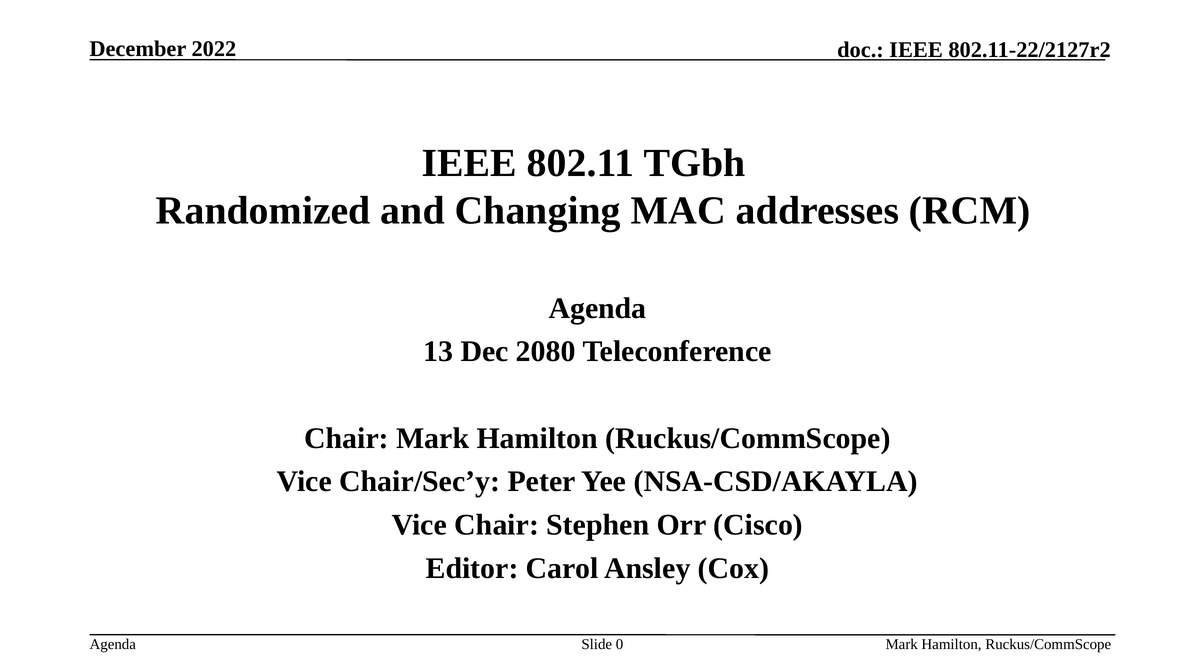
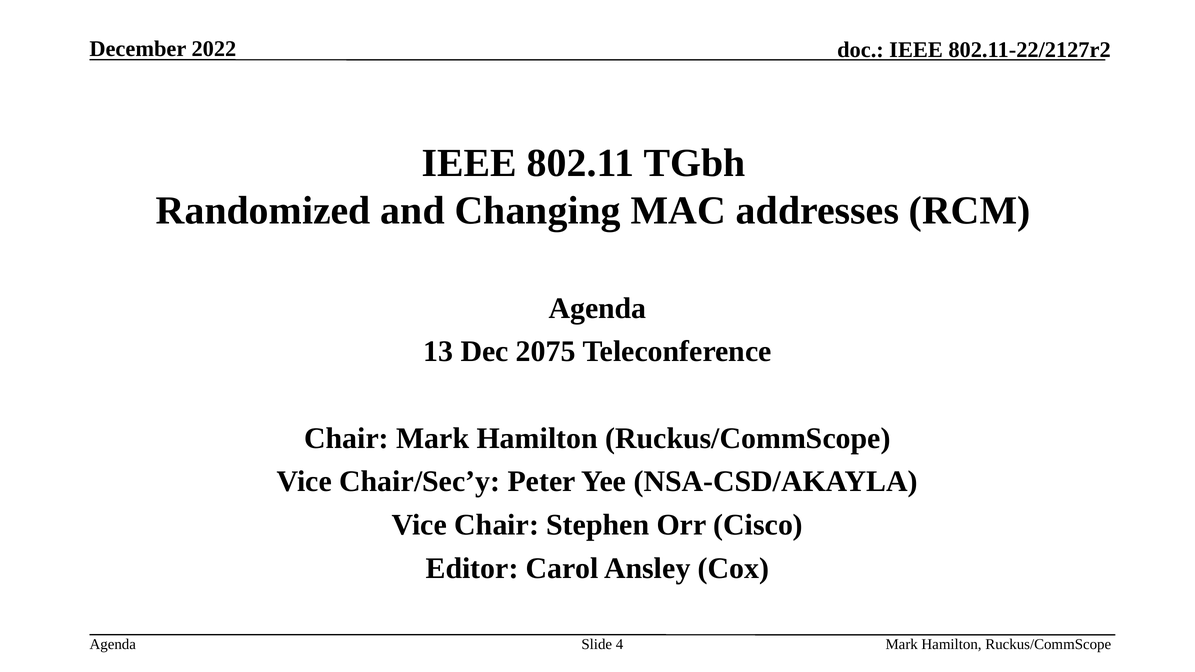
2080: 2080 -> 2075 (546, 352)
0: 0 -> 4 (620, 645)
